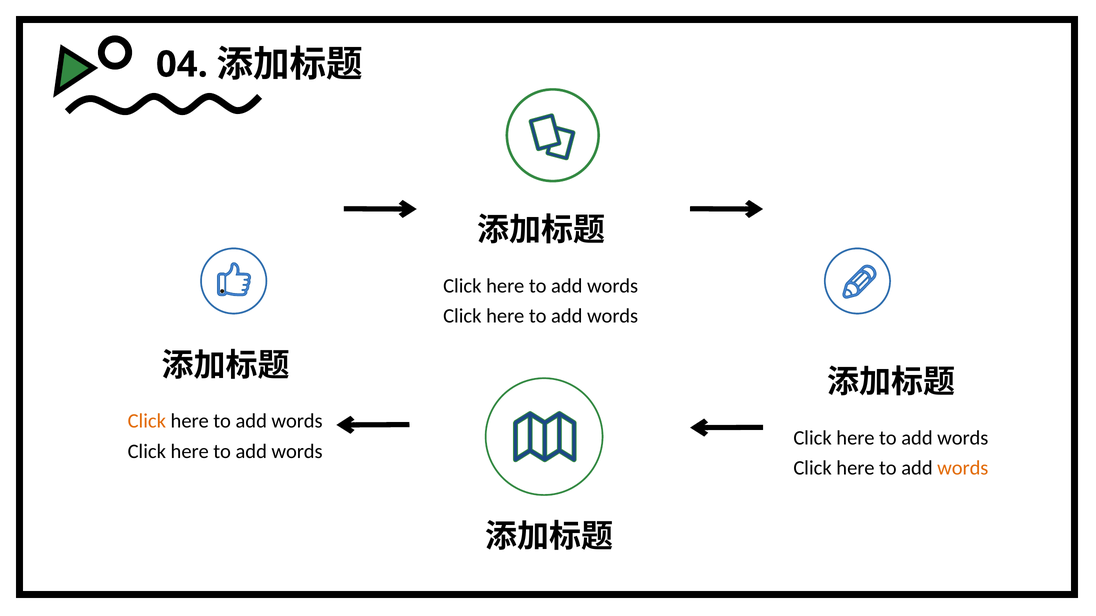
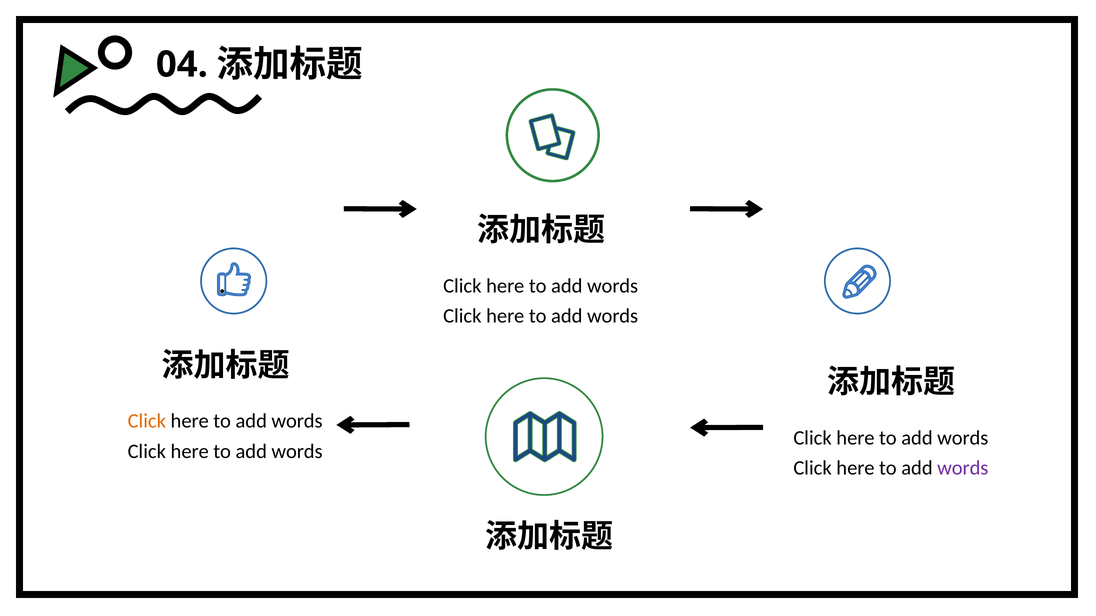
words colour: orange -> purple (963, 468)
